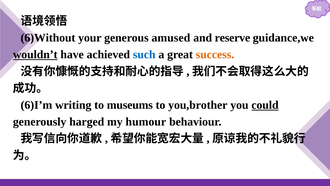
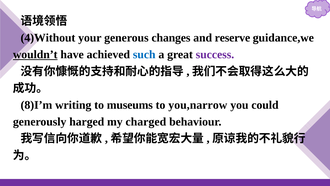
6)Without: 6)Without -> 4)Without (48, 38)
amused: amused -> changes (171, 38)
success colour: orange -> purple (215, 54)
6)I’m: 6)I’m -> 8)I’m (36, 105)
you,brother: you,brother -> you,narrow (198, 105)
could underline: present -> none (265, 105)
humour: humour -> charged (146, 122)
